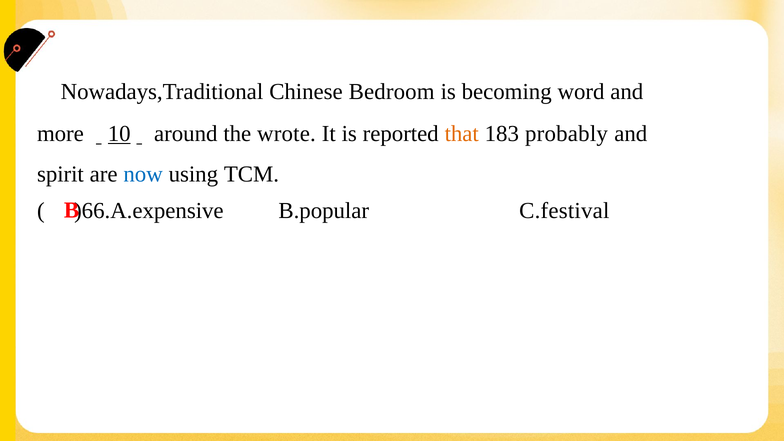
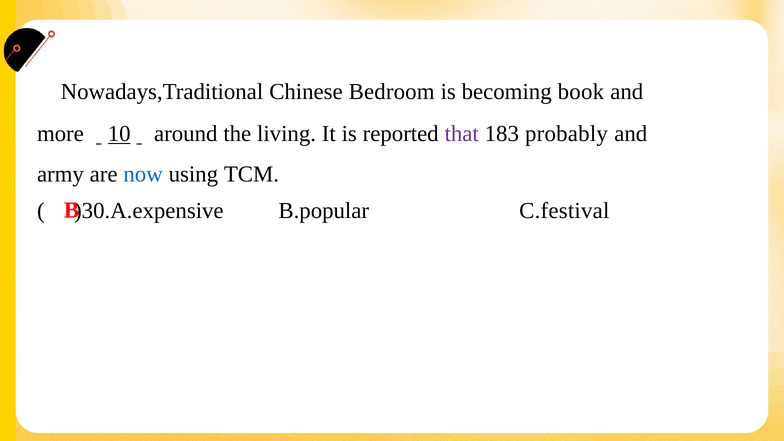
word: word -> book (581, 92)
wrote: wrote -> living (287, 133)
that colour: orange -> purple (462, 133)
spirit: spirit -> army (60, 174)
)66.A.expensive: )66.A.expensive -> )30.A.expensive (149, 210)
